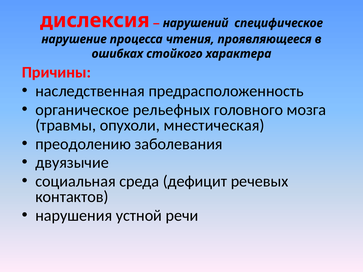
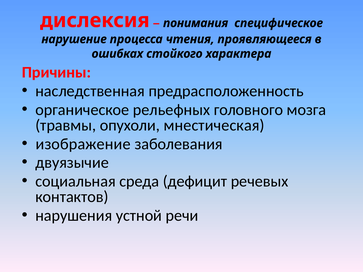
нарушений: нарушений -> понимания (196, 23)
преодолению: преодолению -> изображение (83, 144)
